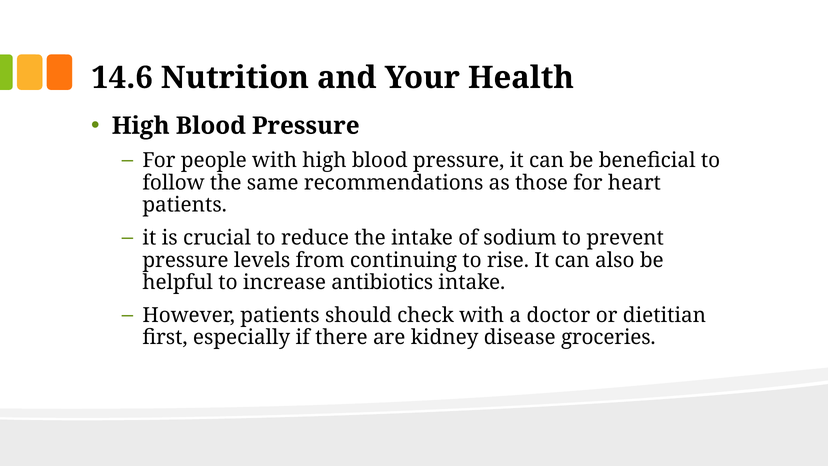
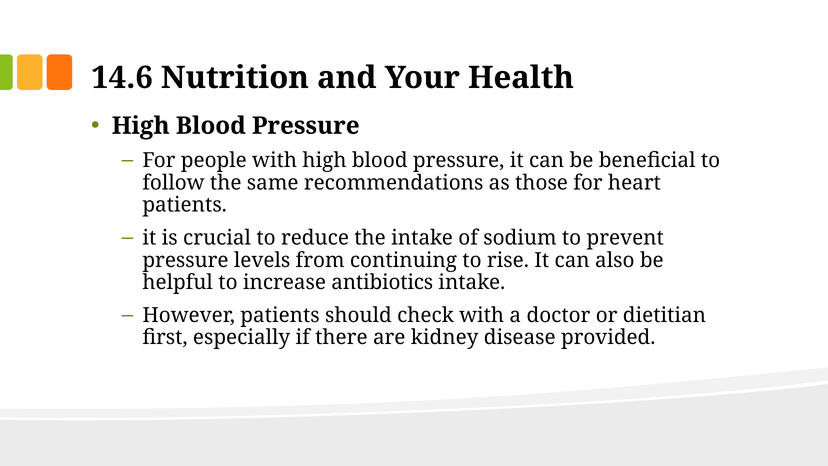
groceries: groceries -> provided (608, 337)
